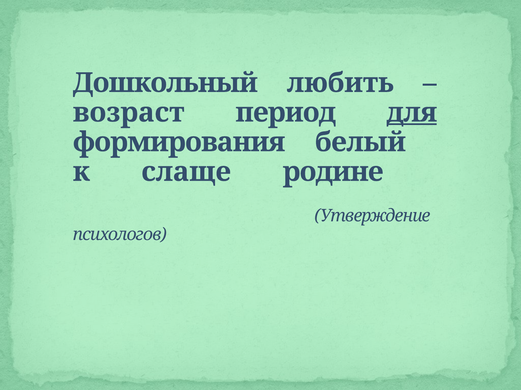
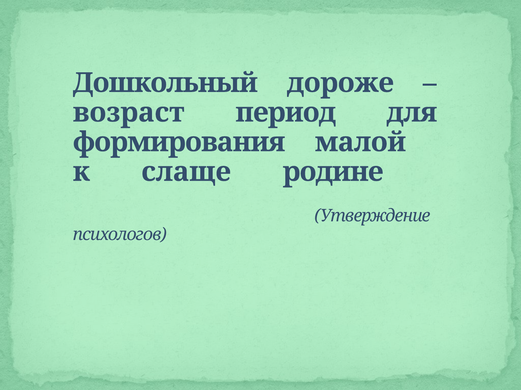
любить: любить -> дороже (340, 83)
для underline: present -> none (412, 113)
белый: белый -> малой (360, 142)
